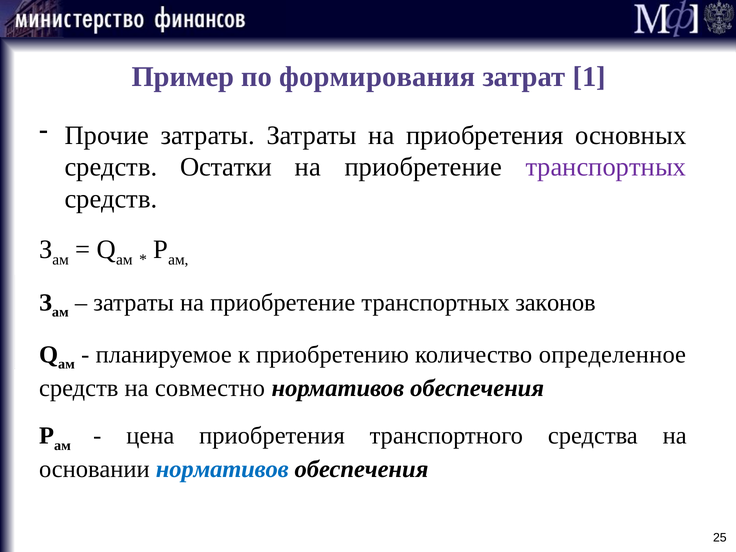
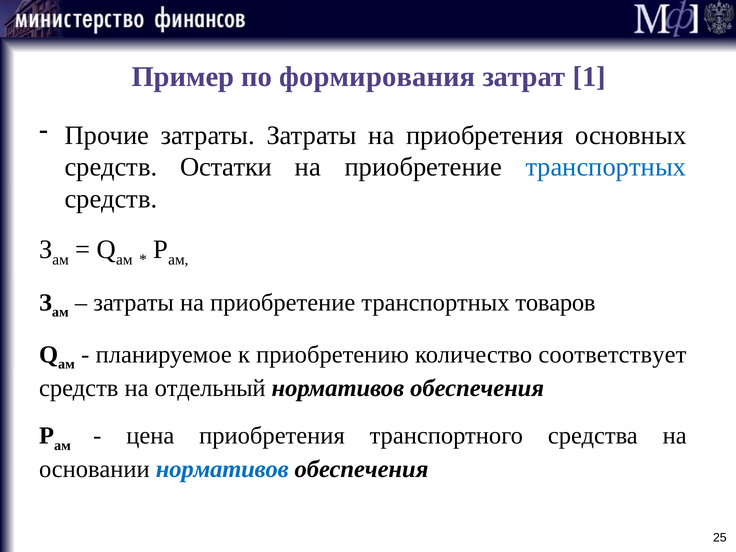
транспортных colour: purple -> blue (606, 167)
законов: законов -> товаров (555, 303)
определенное: определенное -> соответствует (612, 355)
совместно: совместно -> отдельный (210, 388)
